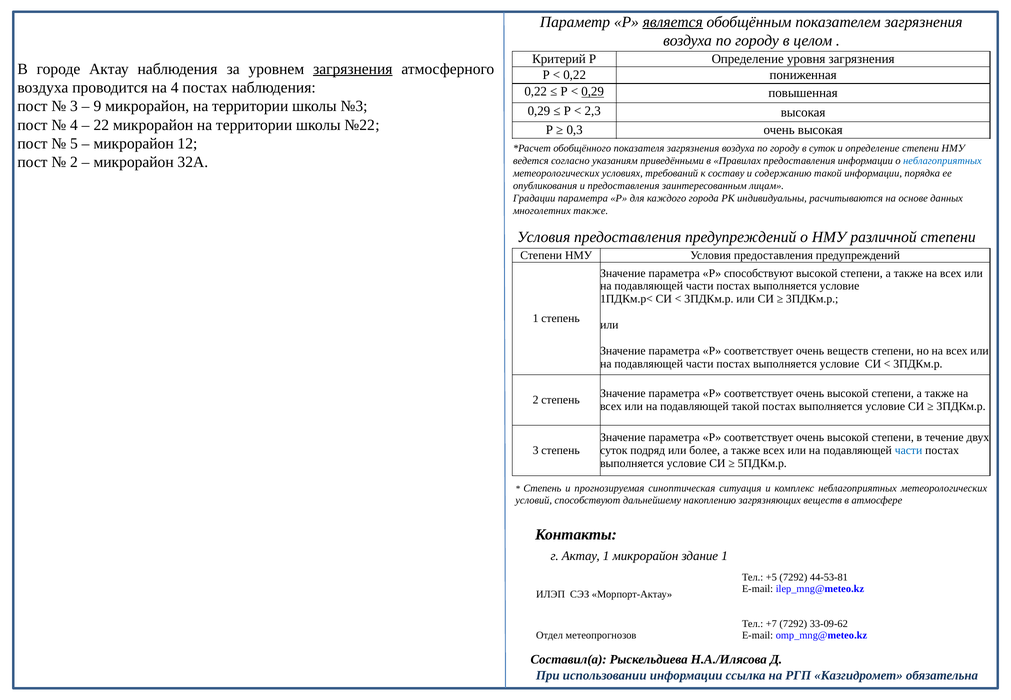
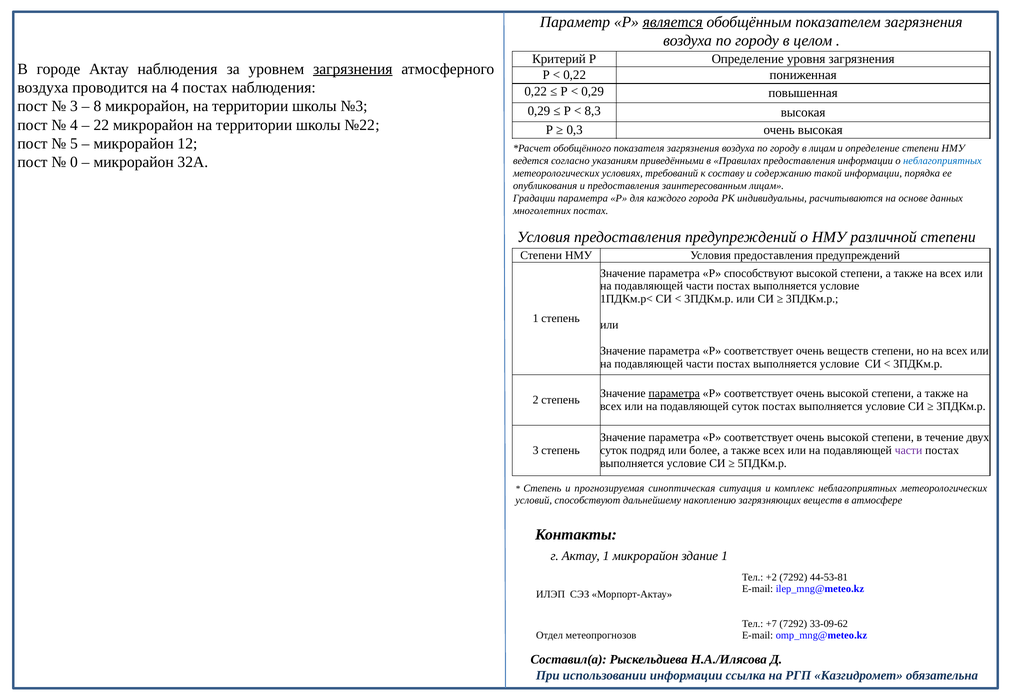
0,29 underline: present -> none (593, 92)
9: 9 -> 8 (97, 106)
2,3: 2,3 -> 8,3 (593, 111)
в суток: суток -> лицам (822, 149)
2: 2 -> 0 (74, 162)
многолетних также: также -> постах (591, 211)
параметра underline: none -> present (674, 393)
подавляющей такой: такой -> суток (745, 406)
части colour: blue -> purple (909, 450)
+5: +5 -> +2 (771, 577)
